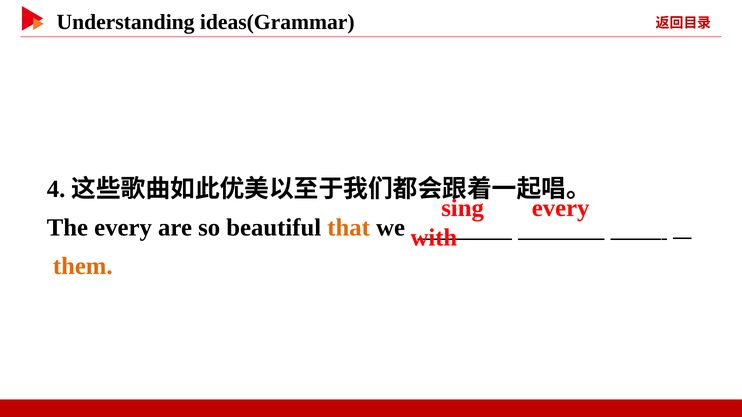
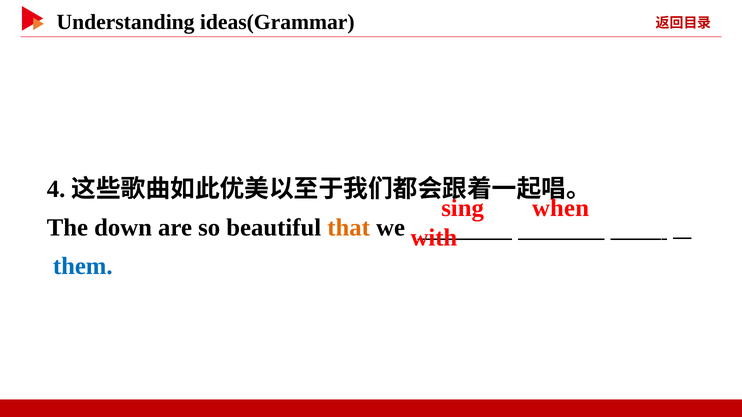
sing every: every -> when (561, 208)
The every: every -> down (123, 228)
them colour: orange -> blue (83, 266)
